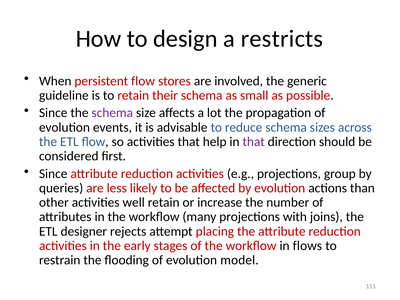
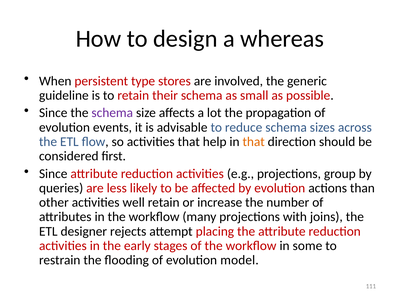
restricts: restricts -> whereas (282, 39)
persistent flow: flow -> type (143, 81)
that colour: purple -> orange (254, 142)
flows: flows -> some (307, 246)
